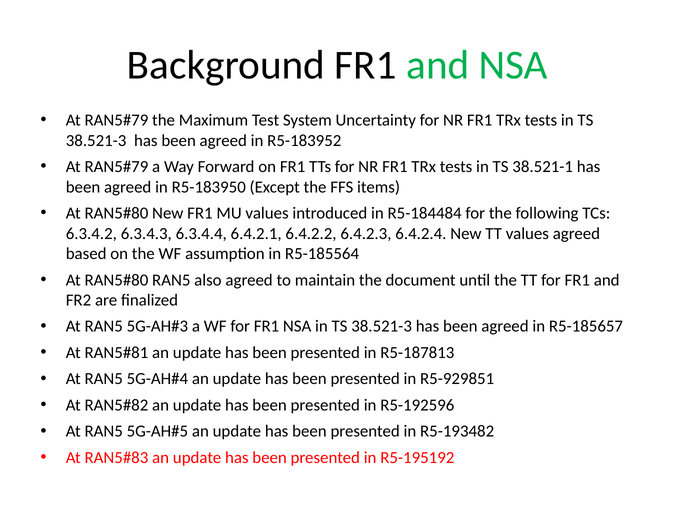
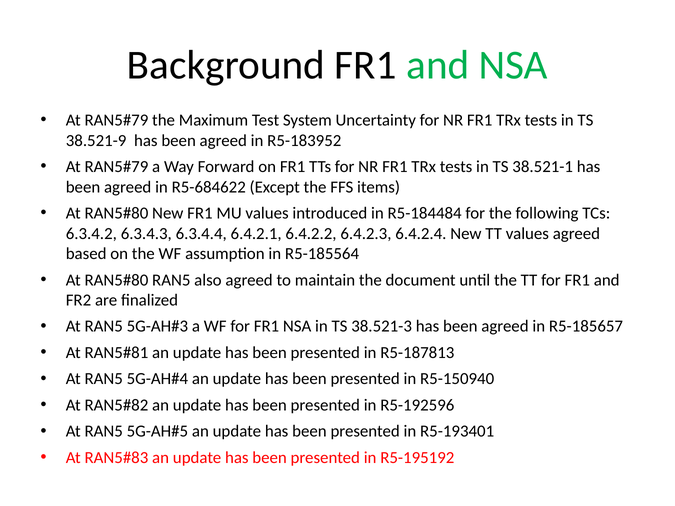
38.521-3: 38.521-3 -> 38.521-9 (96, 141)
R5-183950: R5-183950 -> R5-684622 (209, 187)
R5-929851: R5-929851 -> R5-150940 (457, 379)
R5-193482: R5-193482 -> R5-193401 (457, 432)
